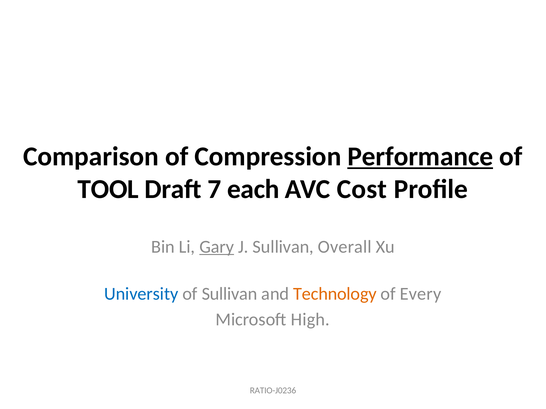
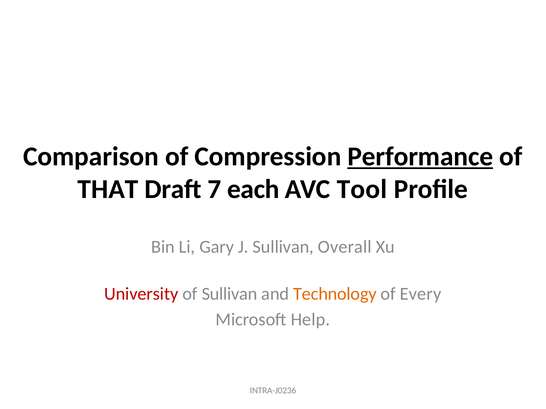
TOOL: TOOL -> THAT (108, 189)
Cost: Cost -> Tool (362, 189)
Gary underline: present -> none (217, 247)
University colour: blue -> red (141, 294)
High: High -> Help (310, 320)
RATIO-J0236: RATIO-J0236 -> INTRA-J0236 (273, 391)
